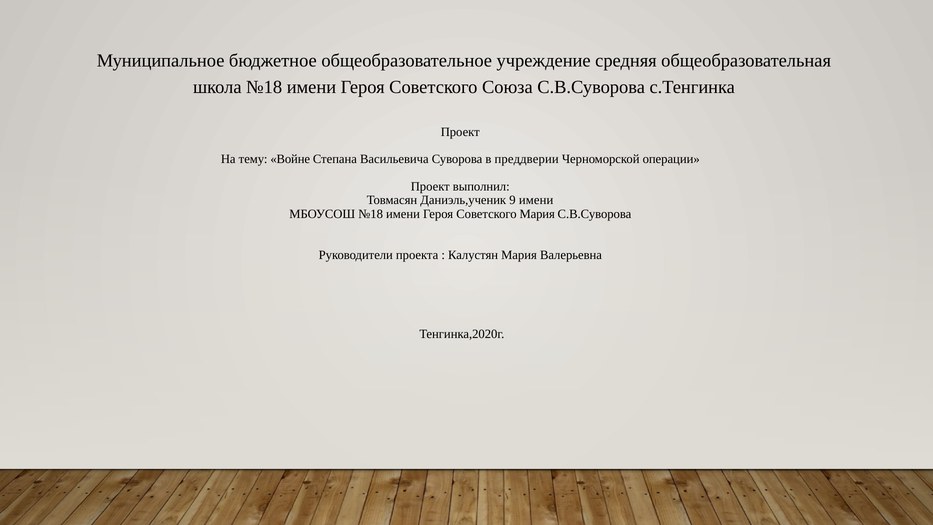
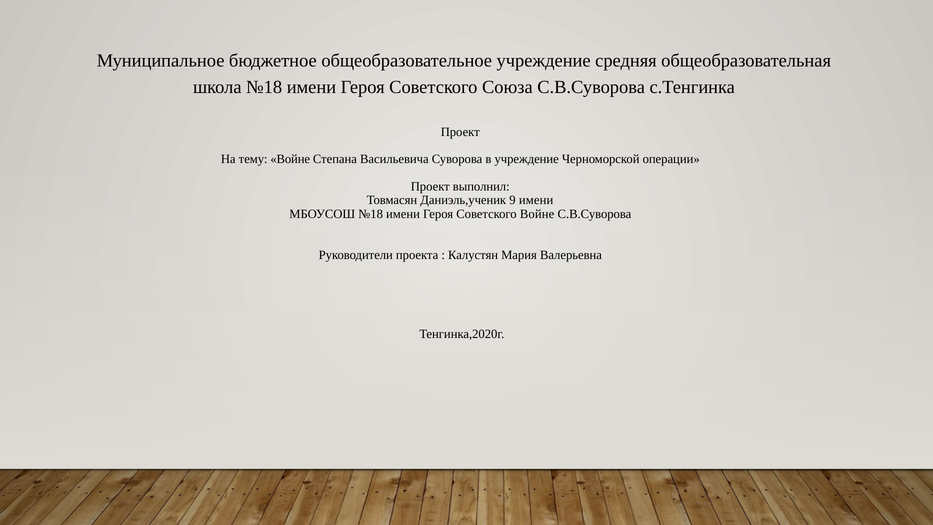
в преддверии: преддверии -> учреждение (527, 159)
Советского Мария: Мария -> Войне (537, 214)
